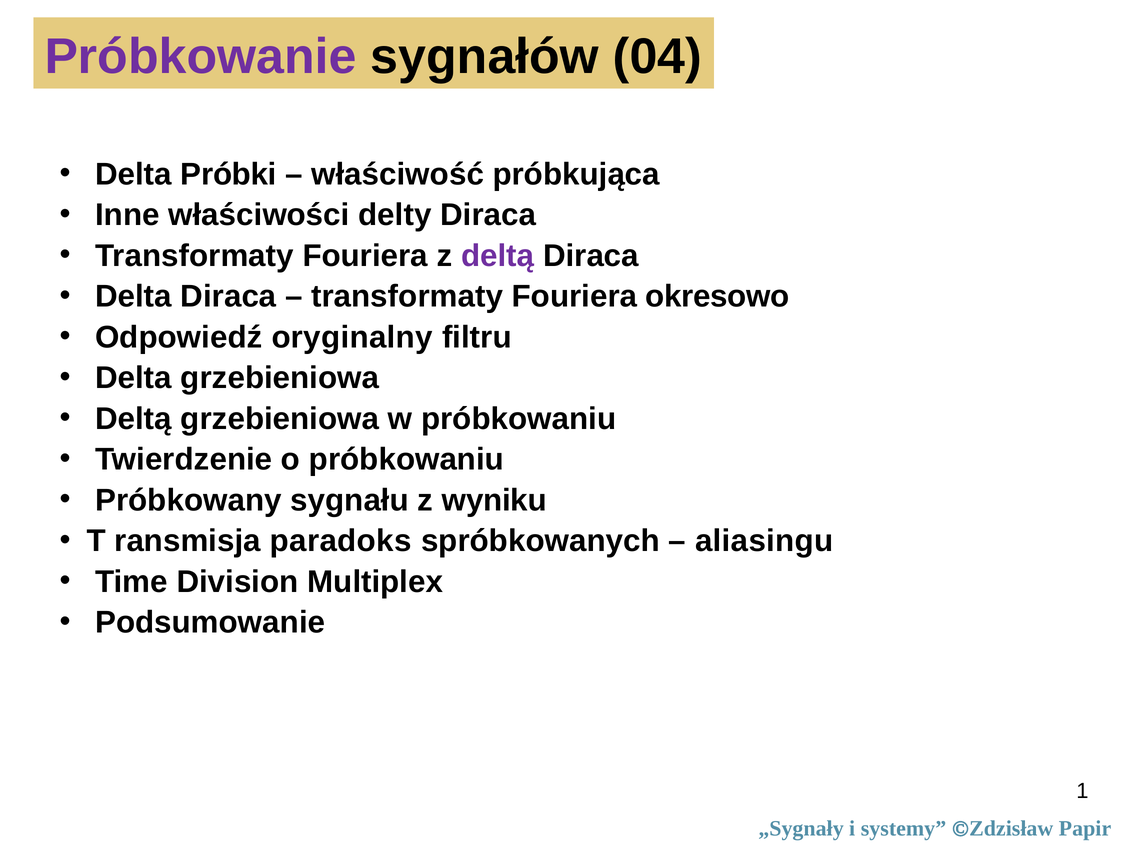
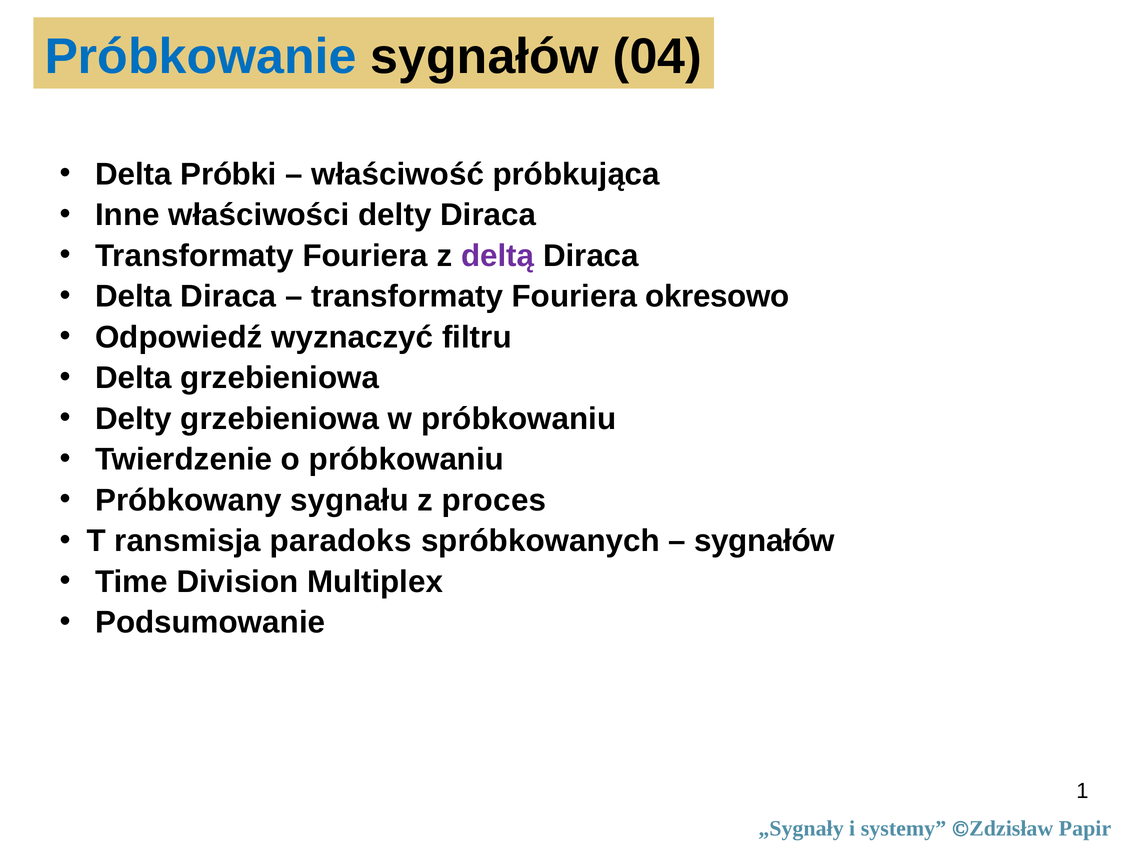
Próbkowanie colour: purple -> blue (201, 56)
oryginalny: oryginalny -> wyznaczyć (352, 337)
Deltą: Deltą -> Delty (134, 419)
wyniku: wyniku -> proces (494, 500)
aliasingu: aliasingu -> sygnałów (764, 541)
